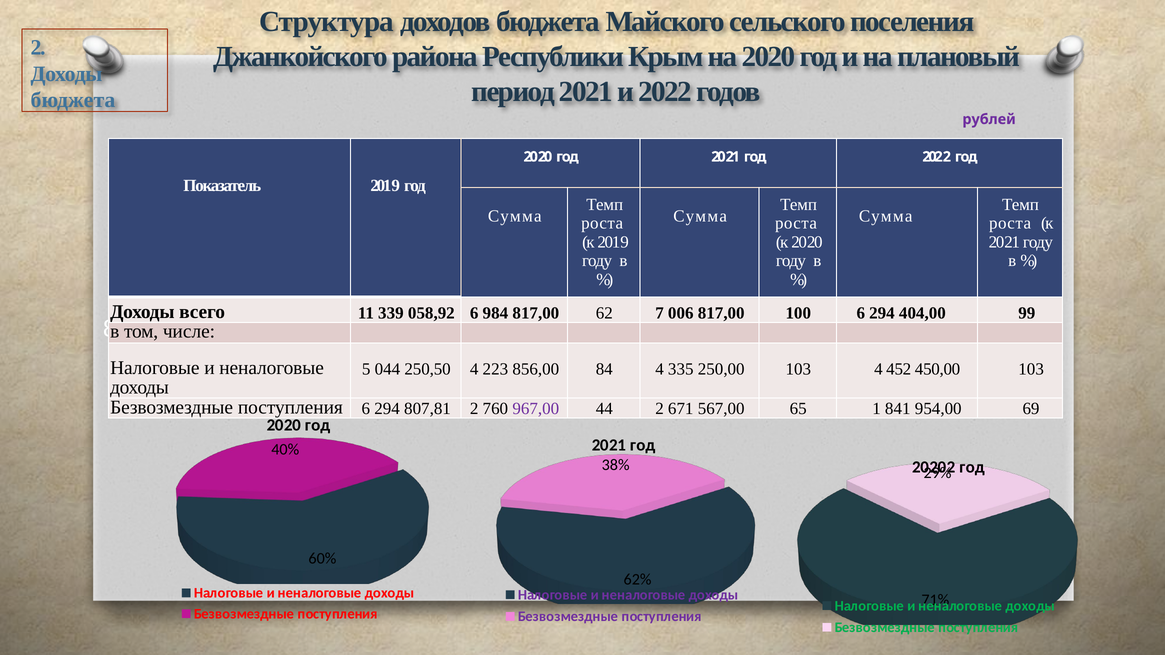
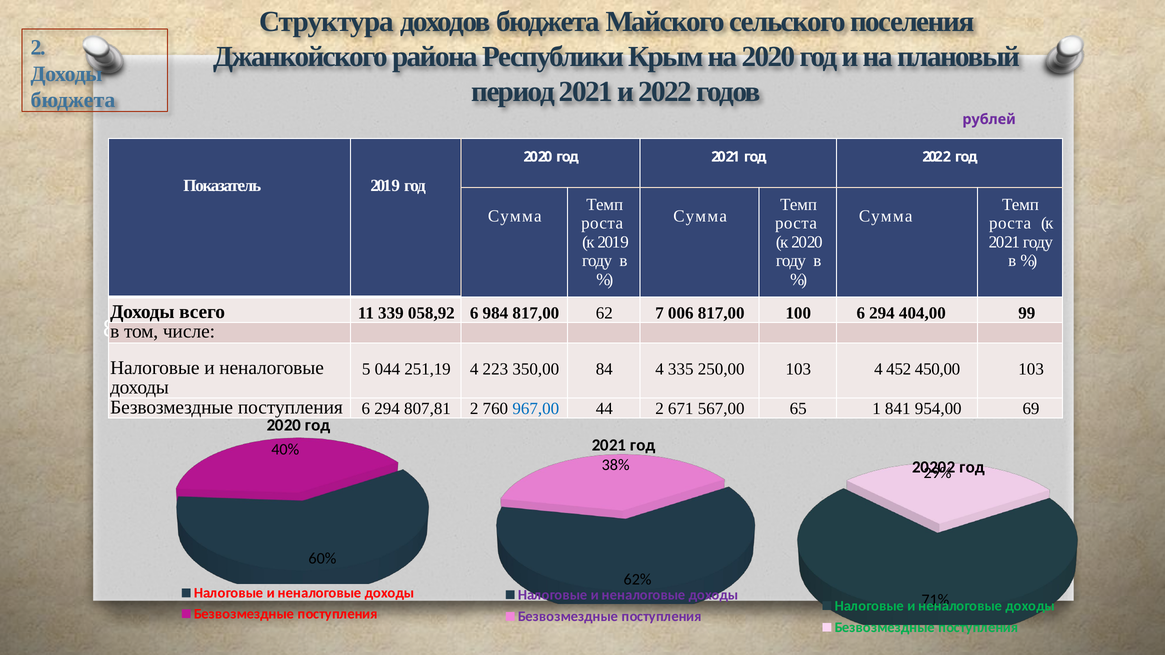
250,50: 250,50 -> 251,19 (428, 369)
856,00: 856,00 -> 350,00 (536, 369)
967,00 colour: purple -> blue (536, 409)
